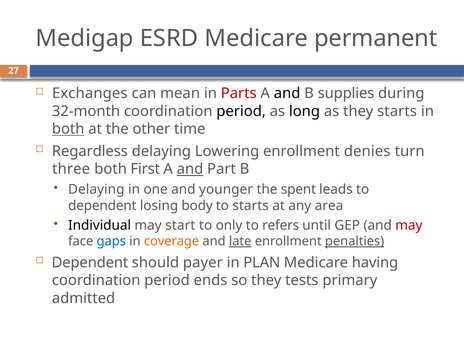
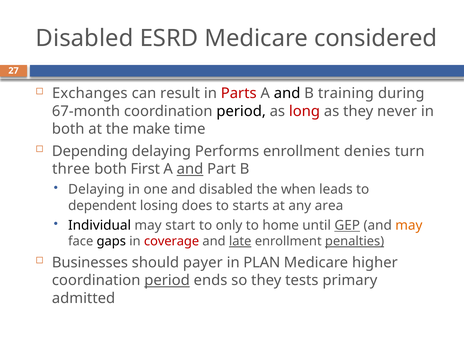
Medigap: Medigap -> Disabled (85, 38)
permanent: permanent -> considered (376, 38)
mean: mean -> result (180, 93)
supplies: supplies -> training (346, 93)
32-month: 32-month -> 67-month (86, 111)
long colour: black -> red (304, 111)
they starts: starts -> never (397, 111)
both underline: present -> none (68, 129)
other: other -> make (151, 129)
Regardless: Regardless -> Depending (90, 151)
Lowering: Lowering -> Performs (227, 151)
and younger: younger -> disabled (226, 189)
spent: spent -> when (298, 189)
body: body -> does (197, 206)
refers: refers -> home (281, 226)
GEP underline: none -> present (347, 226)
may colour: red -> orange (409, 226)
gaps colour: blue -> black (111, 241)
coverage colour: orange -> red (172, 241)
Dependent: Dependent -> Businesses (90, 263)
having: having -> higher (375, 263)
period underline: none -> present (167, 280)
